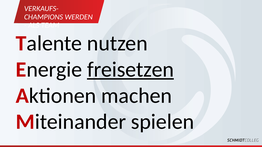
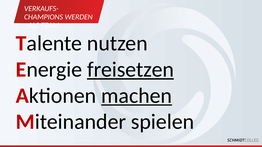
machen underline: none -> present (137, 96)
